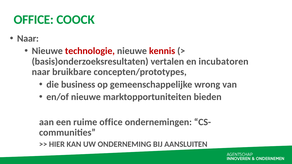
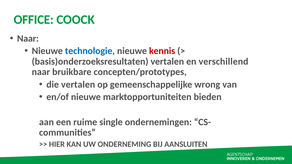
technologie colour: red -> blue (90, 51)
incubatoren: incubatoren -> verschillend (224, 62)
die business: business -> vertalen (78, 85)
ruime office: office -> single (111, 122)
